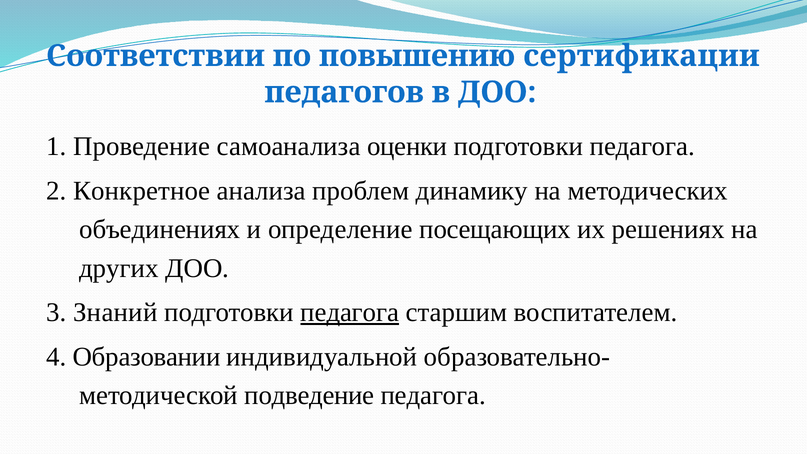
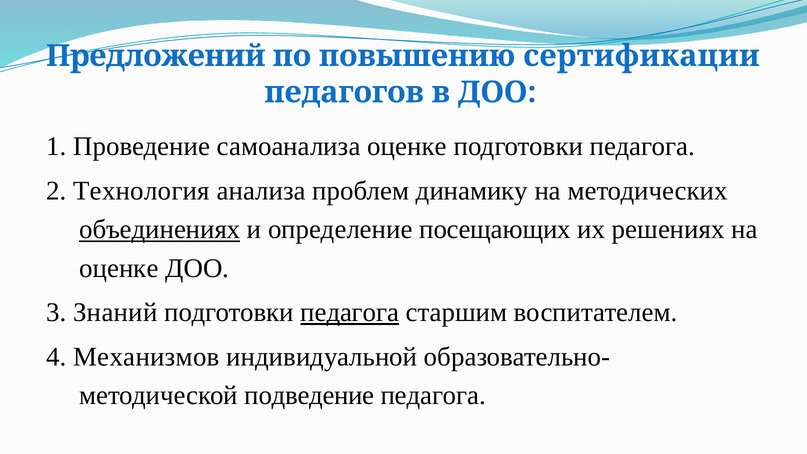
Соответствии: Соответствии -> Предложений (156, 56)
самоанализа оценки: оценки -> оценке (407, 147)
Конкретное: Конкретное -> Технология (142, 191)
объединениях underline: none -> present (160, 230)
других: других -> оценке (119, 268)
Образовании: Образовании -> Механизмов (146, 357)
